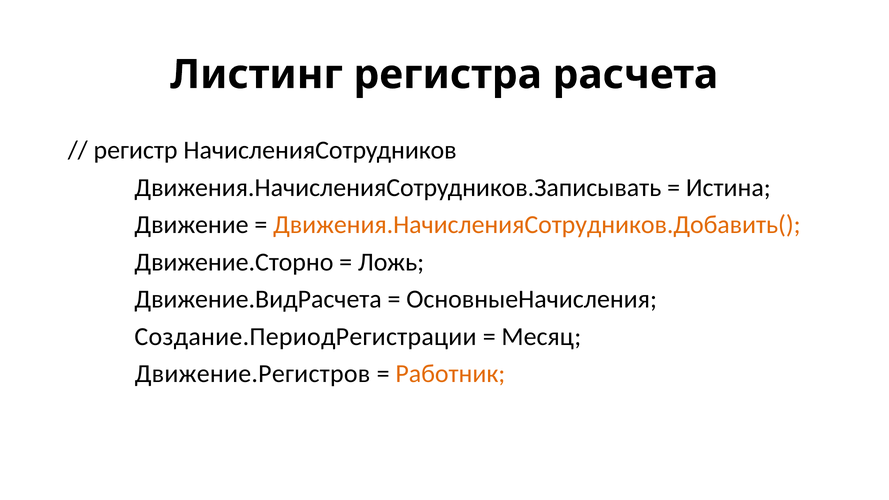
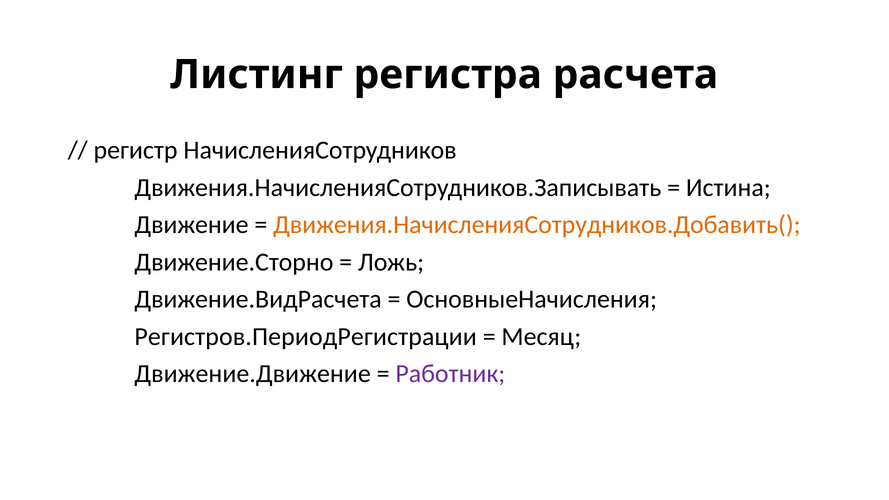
Создание.ПериодРегистрации: Создание.ПериодРегистрации -> Регистров.ПериодРегистрации (306, 337)
Движение.Регистров: Движение.Регистров -> Движение.Движение (253, 374)
Работник colour: orange -> purple (450, 374)
